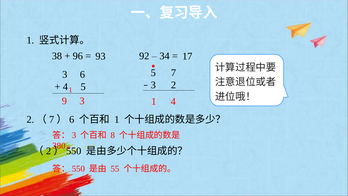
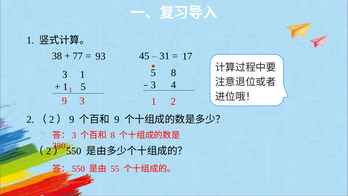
96: 96 -> 77 (78, 56)
92: 92 -> 45 (144, 56)
34: 34 -> 31 (165, 56)
5 7: 7 -> 8 (174, 73)
6: 6 -> 1 (82, 74)
3 2: 2 -> 4 (174, 85)
4: 4 -> 1 (65, 87)
9 4: 4 -> 2 (173, 101)
7: 7 -> 2 (52, 119)
6: 6 -> 9 (72, 119)
1: 1 -> 9 (117, 119)
